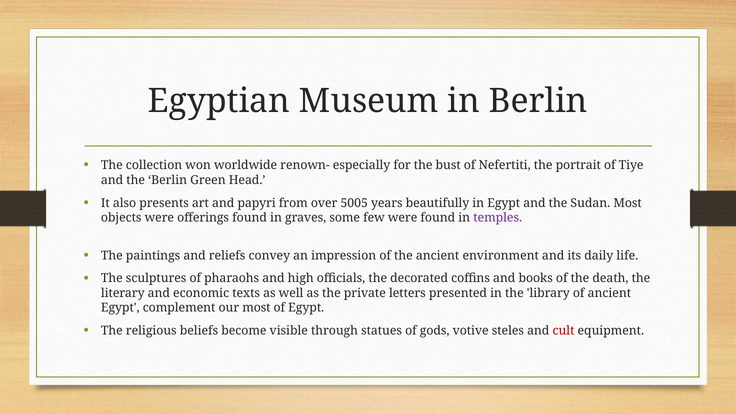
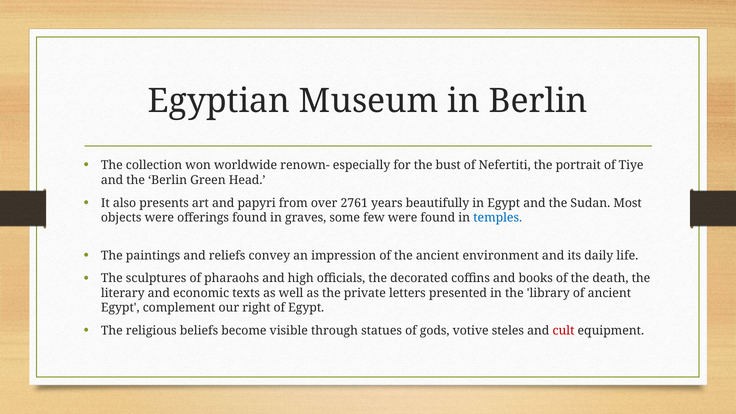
5005: 5005 -> 2761 (354, 203)
temples colour: purple -> blue (498, 218)
our most: most -> right (256, 308)
